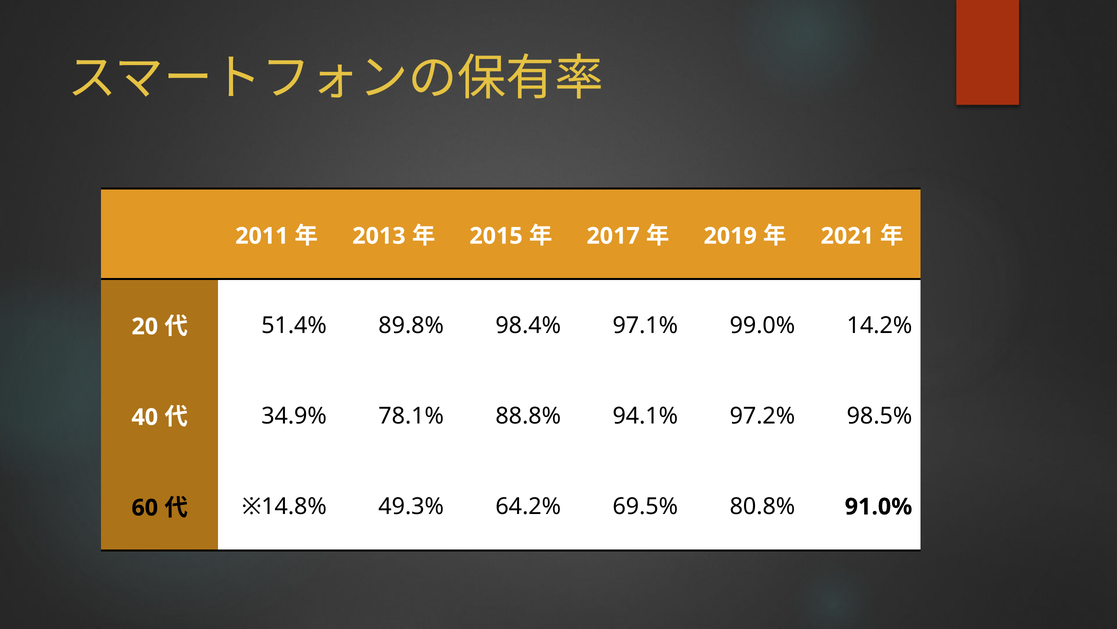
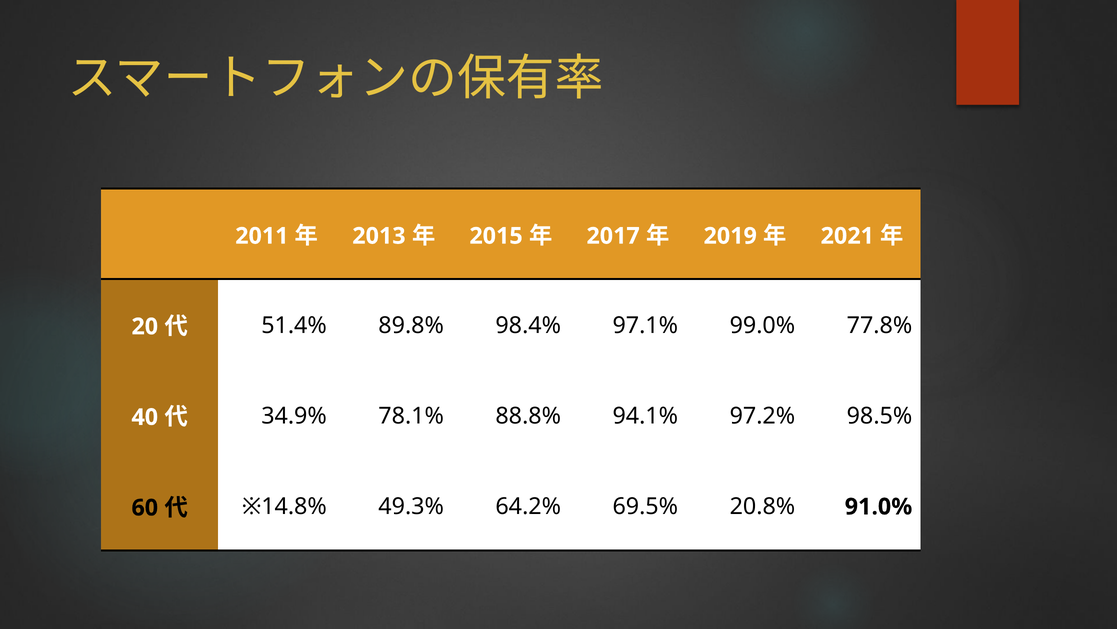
14.2%: 14.2% -> 77.8% (879, 325)
80.8%: 80.8% -> 20.8% (762, 506)
